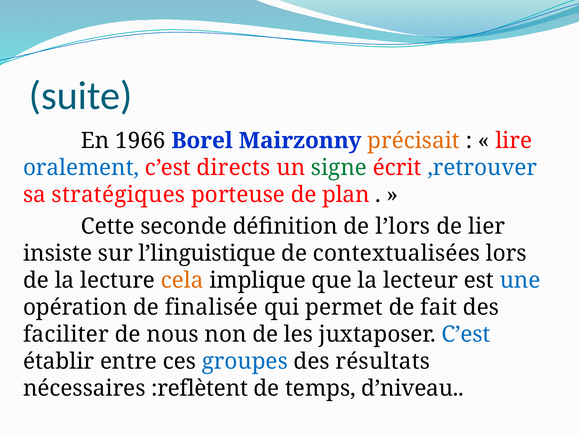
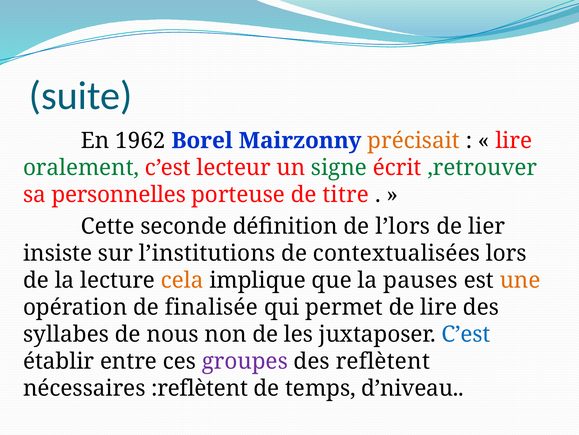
1966: 1966 -> 1962 (140, 140)
oralement colour: blue -> green (81, 167)
directs: directs -> lecteur (234, 167)
,retrouver colour: blue -> green (482, 167)
stratégiques: stratégiques -> personnelles (119, 194)
plan: plan -> titre (346, 194)
l’linguistique: l’linguistique -> l’institutions (207, 253)
lecteur: lecteur -> pauses (420, 280)
une colour: blue -> orange (520, 280)
de fait: fait -> lire (439, 307)
faciliter: faciliter -> syllabes (66, 334)
groupes colour: blue -> purple (245, 361)
résultats: résultats -> reflètent (383, 361)
